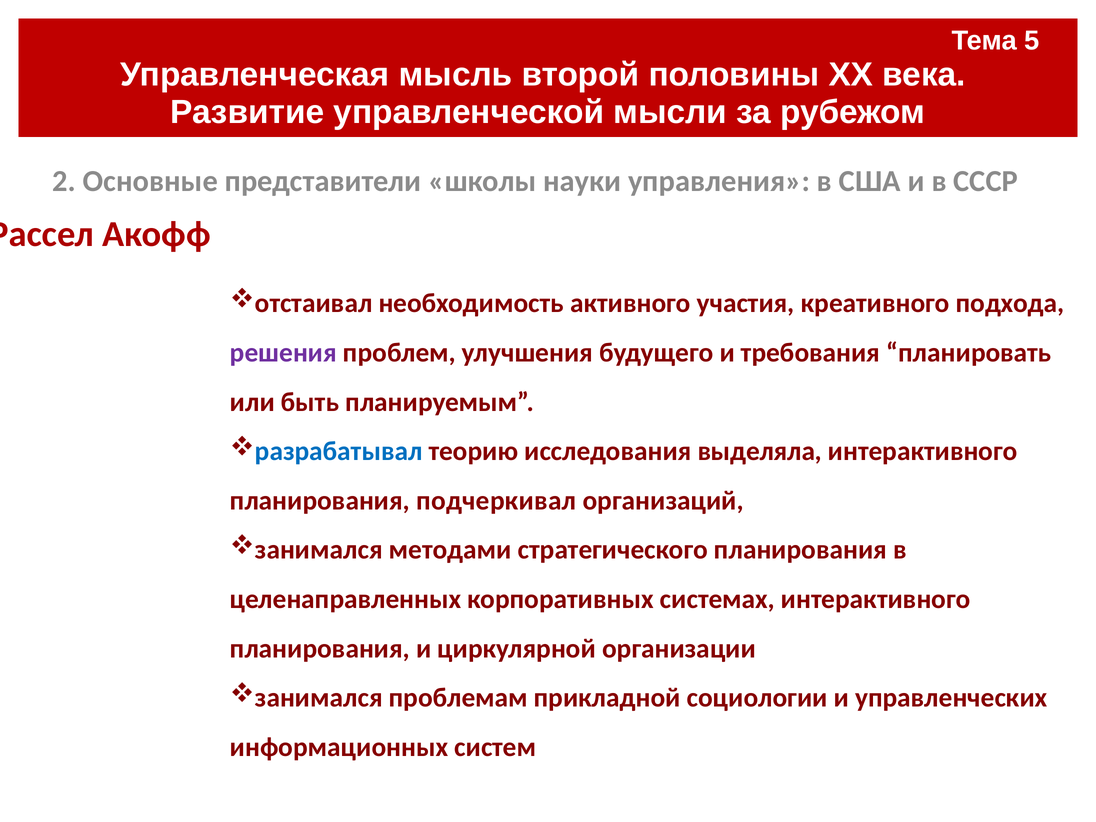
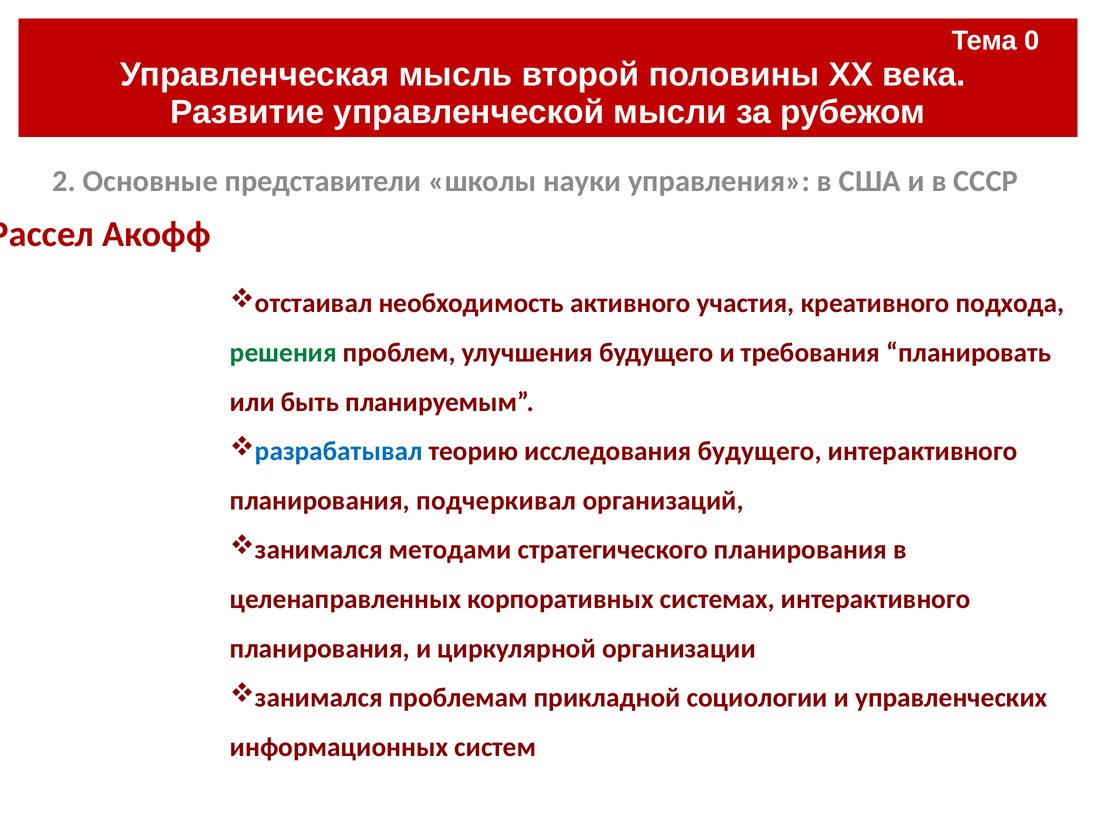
5: 5 -> 0 (1032, 41)
решения colour: purple -> green (283, 353)
исследования выделяла: выделяла -> будущего (760, 451)
